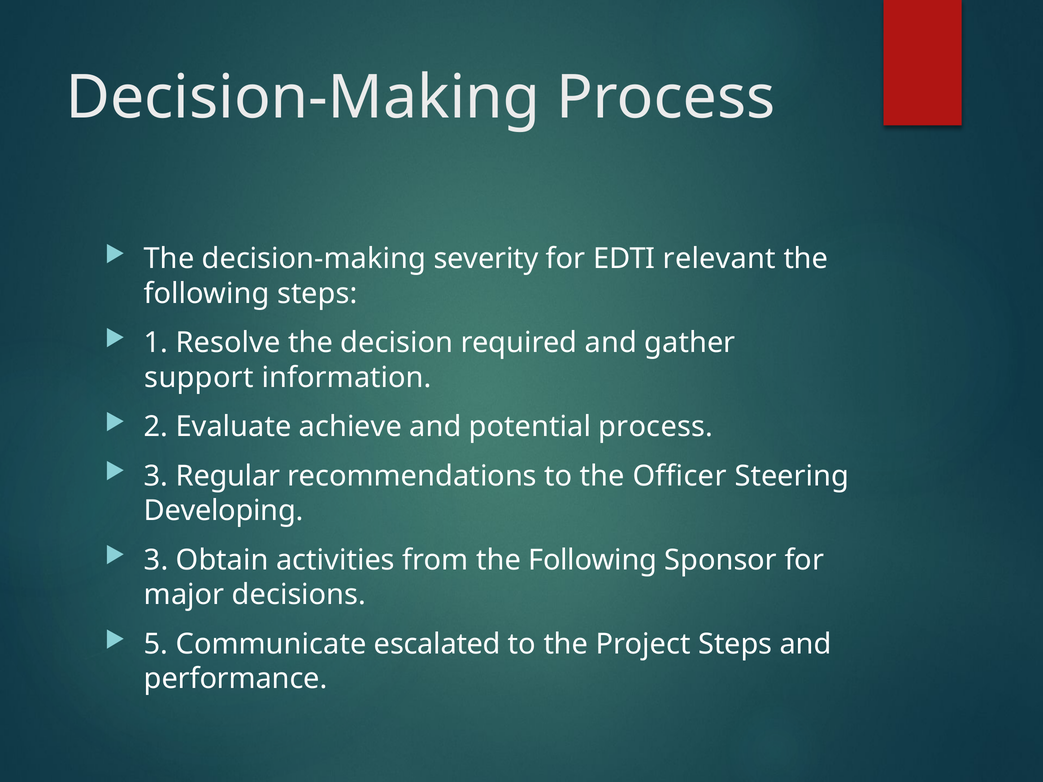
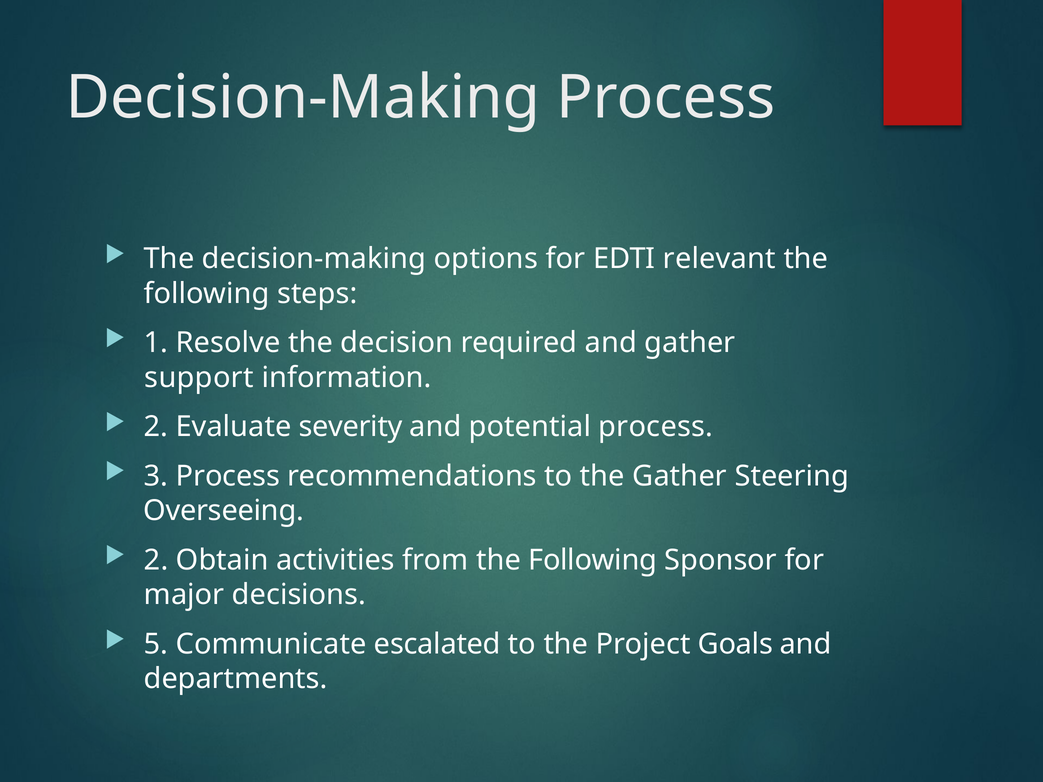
severity: severity -> options (486, 259)
achieve: achieve -> severity (351, 427)
3 Regular: Regular -> Process (228, 476)
the Officer: Officer -> Gather (680, 476)
Developing: Developing -> Overseeing (224, 511)
3: 3 -> 2 (156, 560)
Project Steps: Steps -> Goals (735, 644)
performance: performance -> departments (236, 679)
